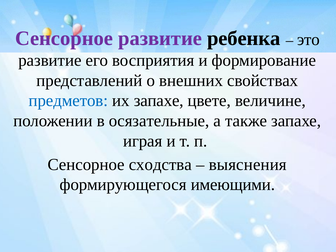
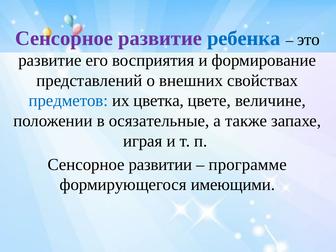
ребенка colour: black -> blue (244, 38)
их запахе: запахе -> цветка (159, 101)
сходства: сходства -> развитии (160, 165)
выяснения: выяснения -> программе (248, 165)
